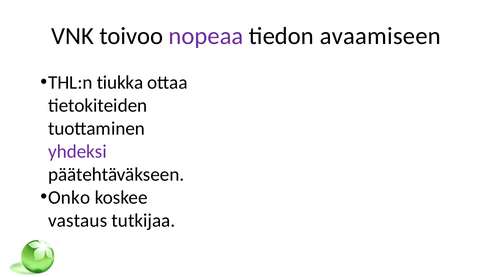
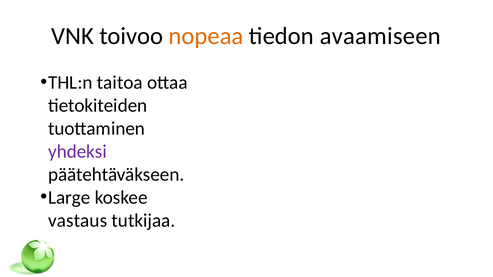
nopeaa colour: purple -> orange (206, 36)
tiukka: tiukka -> taitoa (120, 82)
Onko: Onko -> Large (69, 198)
